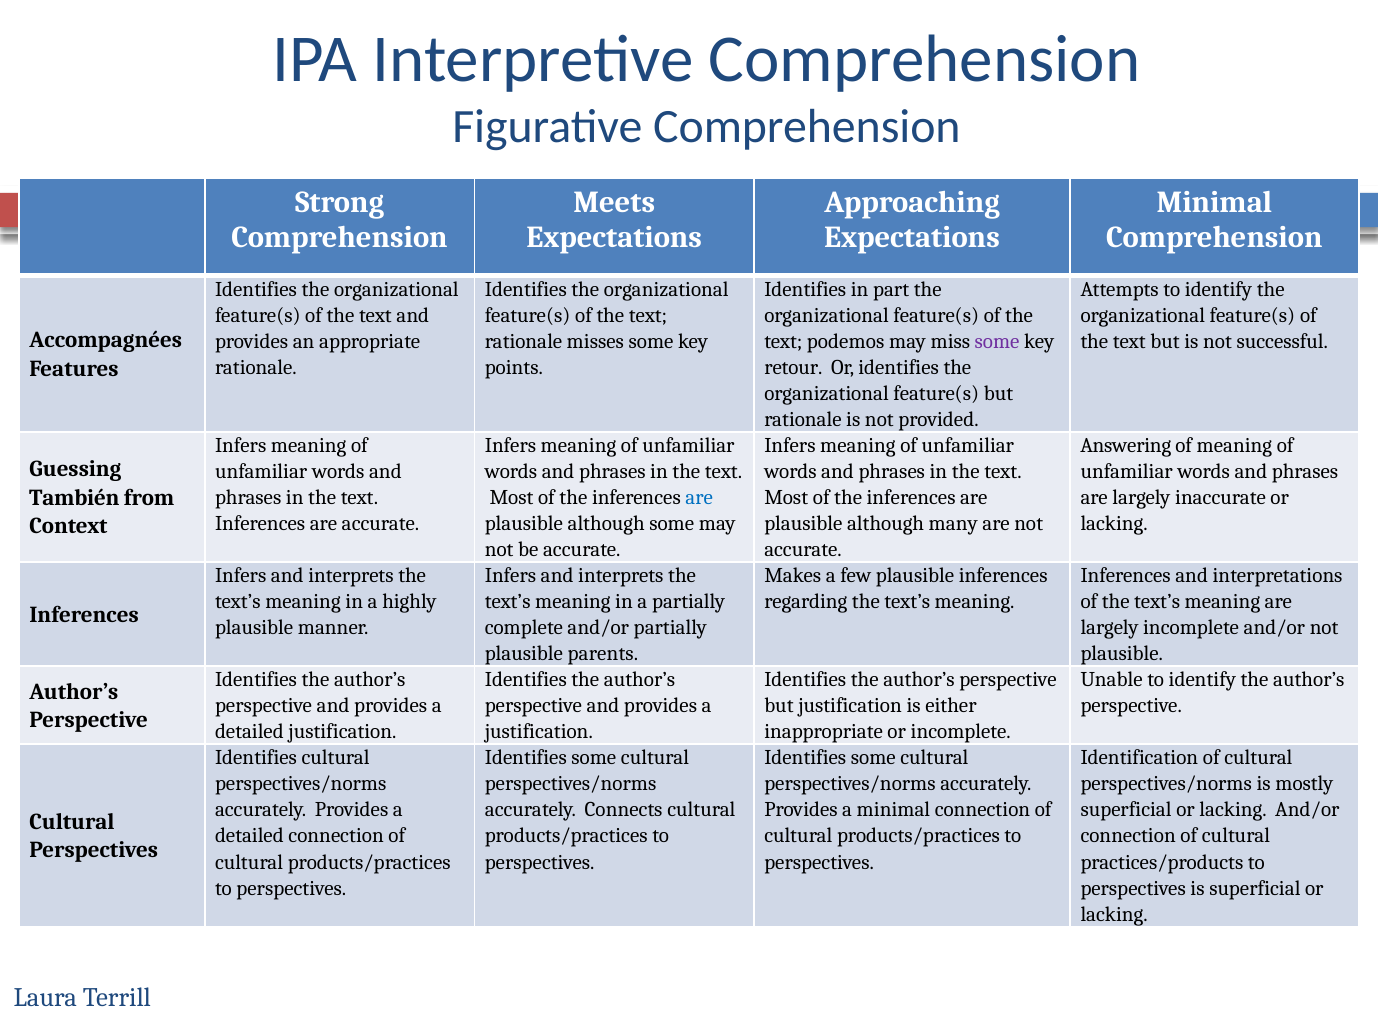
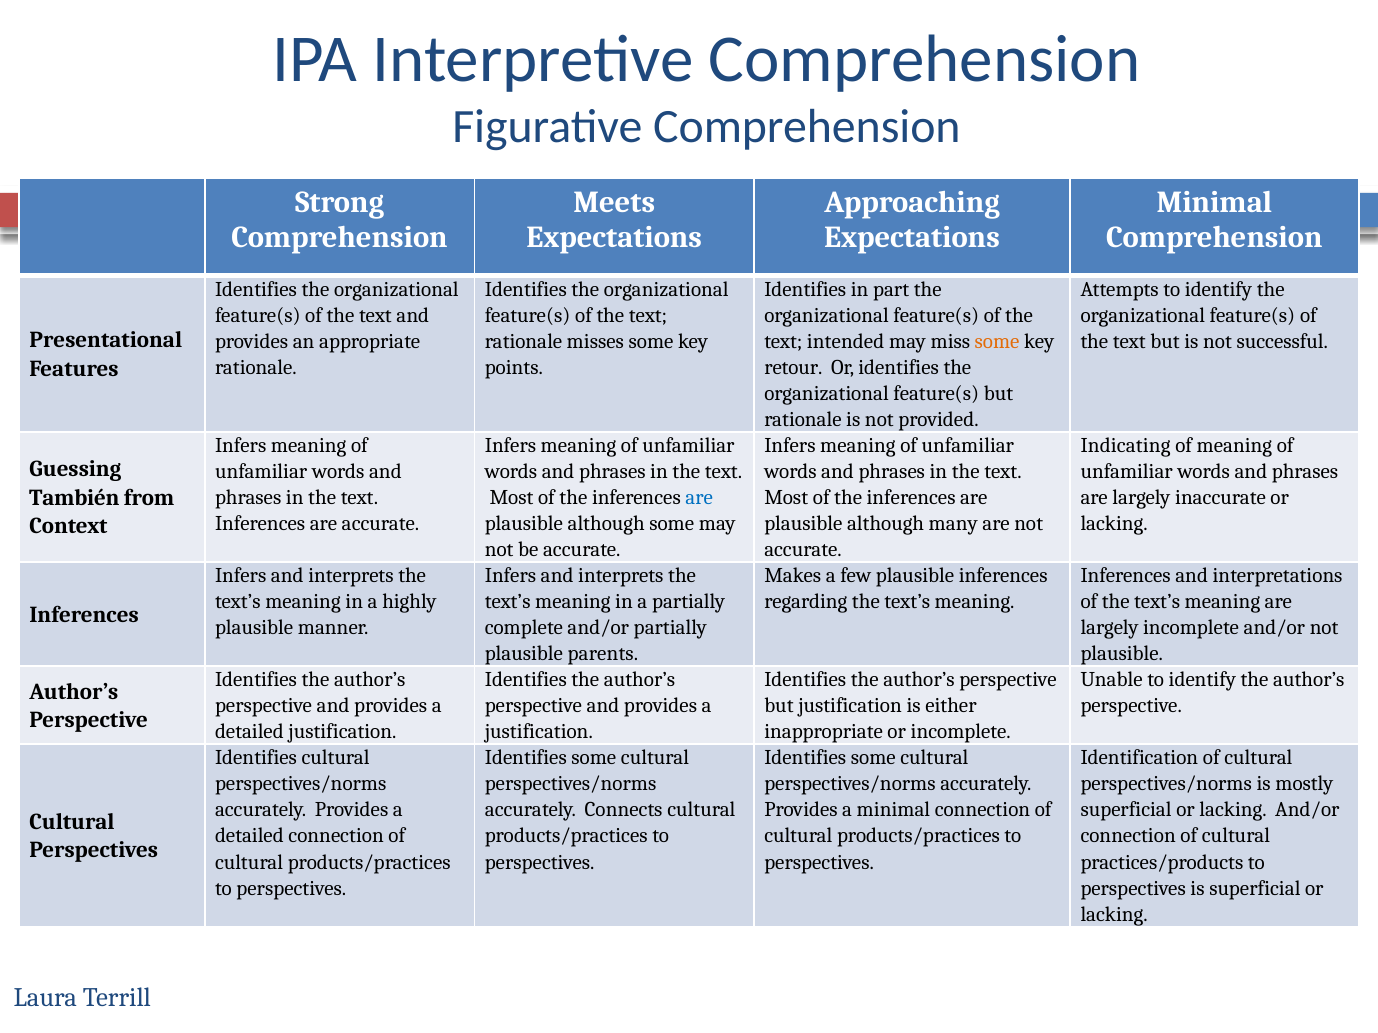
Accompagnées: Accompagnées -> Presentational (106, 340)
podemos: podemos -> intended (846, 341)
some colour: purple -> orange (997, 341)
Answering: Answering -> Indicating (1126, 446)
